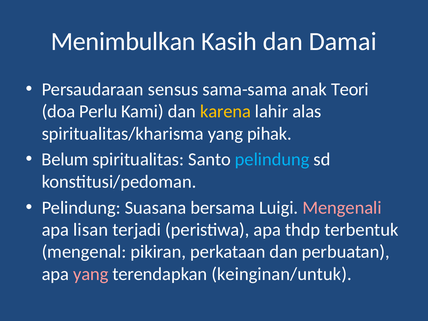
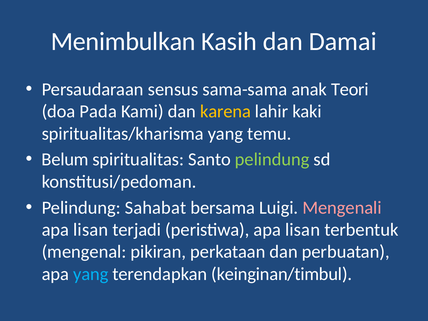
Perlu: Perlu -> Pada (98, 112)
alas: alas -> kaki (307, 112)
pihak: pihak -> temu (269, 134)
pelindung colour: light blue -> light green (272, 160)
Suasana: Suasana -> Sahabat (156, 208)
peristiwa apa thdp: thdp -> lisan (303, 230)
yang colour: pink -> light blue (91, 274)
keinginan/untuk: keinginan/untuk -> keinginan/timbul (282, 274)
